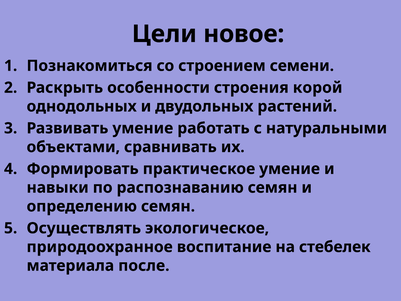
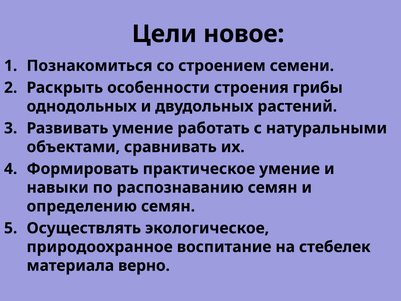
корой: корой -> грибы (318, 88)
после: после -> верно (144, 265)
